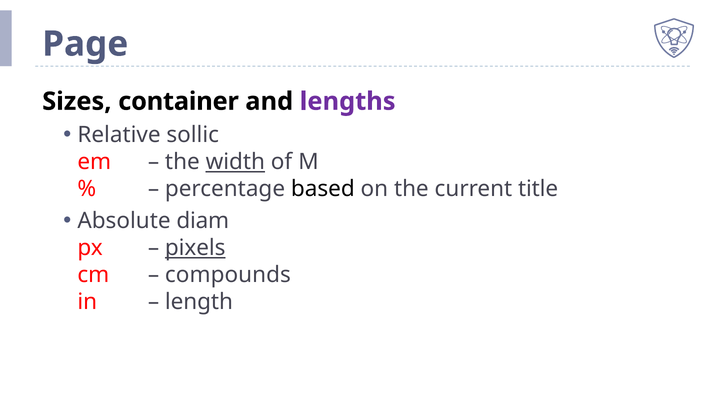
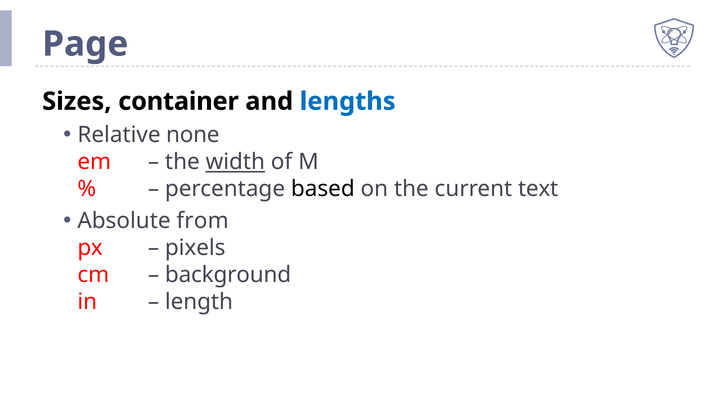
lengths colour: purple -> blue (348, 101)
sollic: sollic -> none (193, 135)
title: title -> text (538, 189)
diam: diam -> from (203, 221)
pixels underline: present -> none (195, 248)
compounds: compounds -> background (228, 275)
